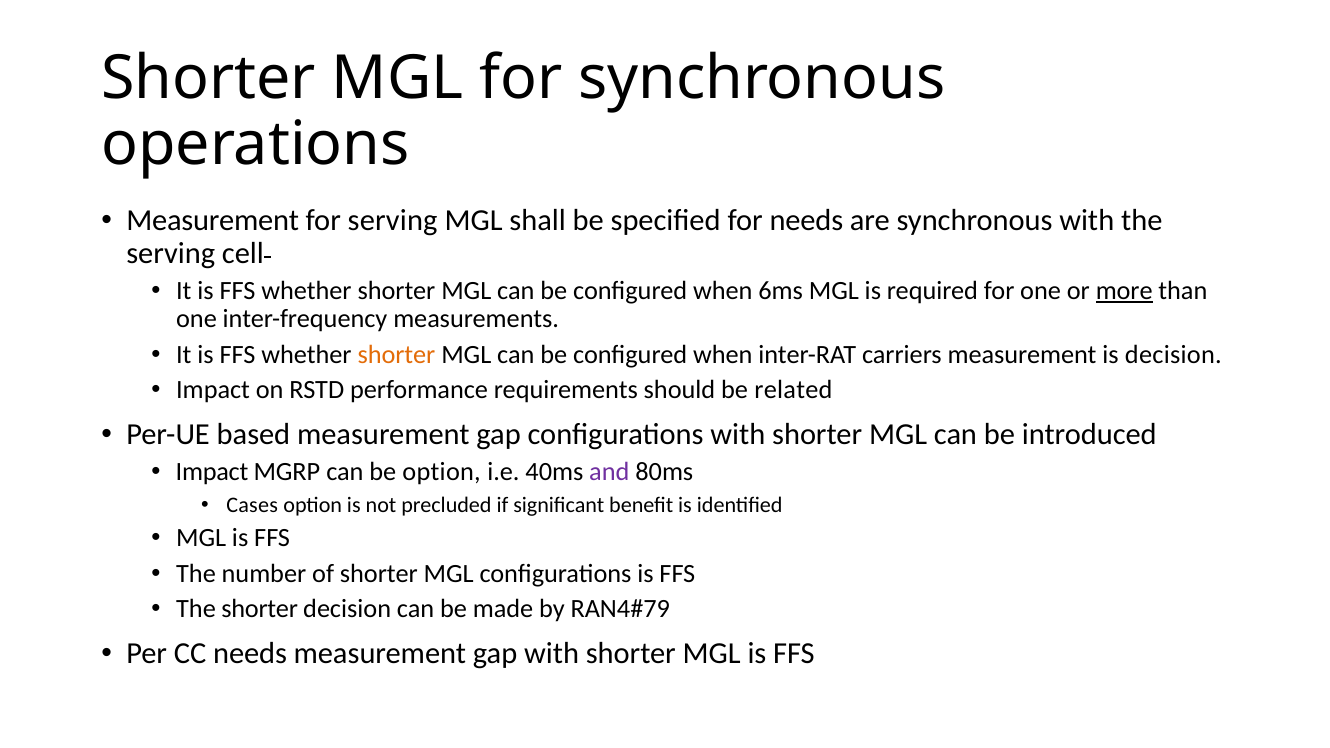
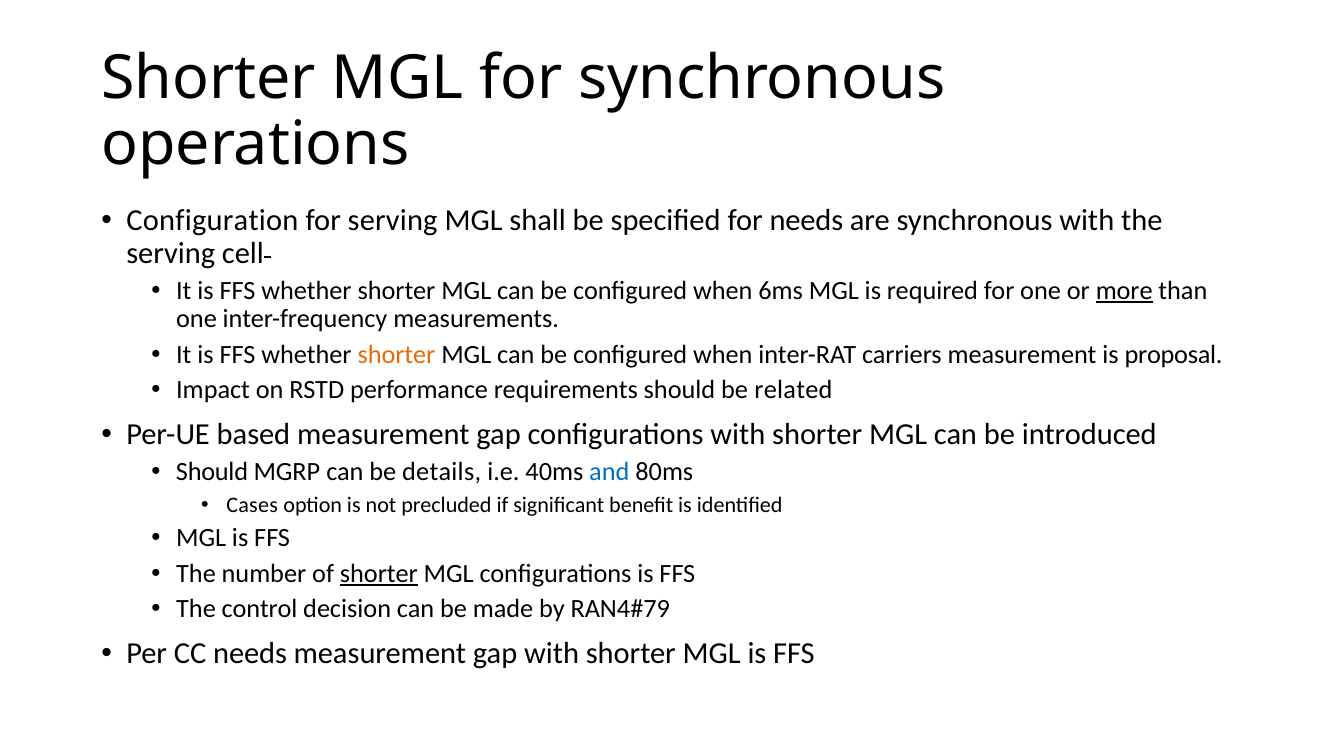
Measurement: Measurement -> Configuration (212, 220)
is decision: decision -> proposal (1174, 355)
Impact: Impact -> Should (212, 472)
be option: option -> details (442, 472)
and colour: purple -> blue (609, 472)
shorter underline: none -> present (379, 574)
The shorter: shorter -> control (260, 609)
